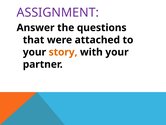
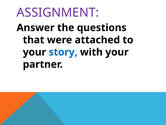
story colour: orange -> blue (63, 52)
